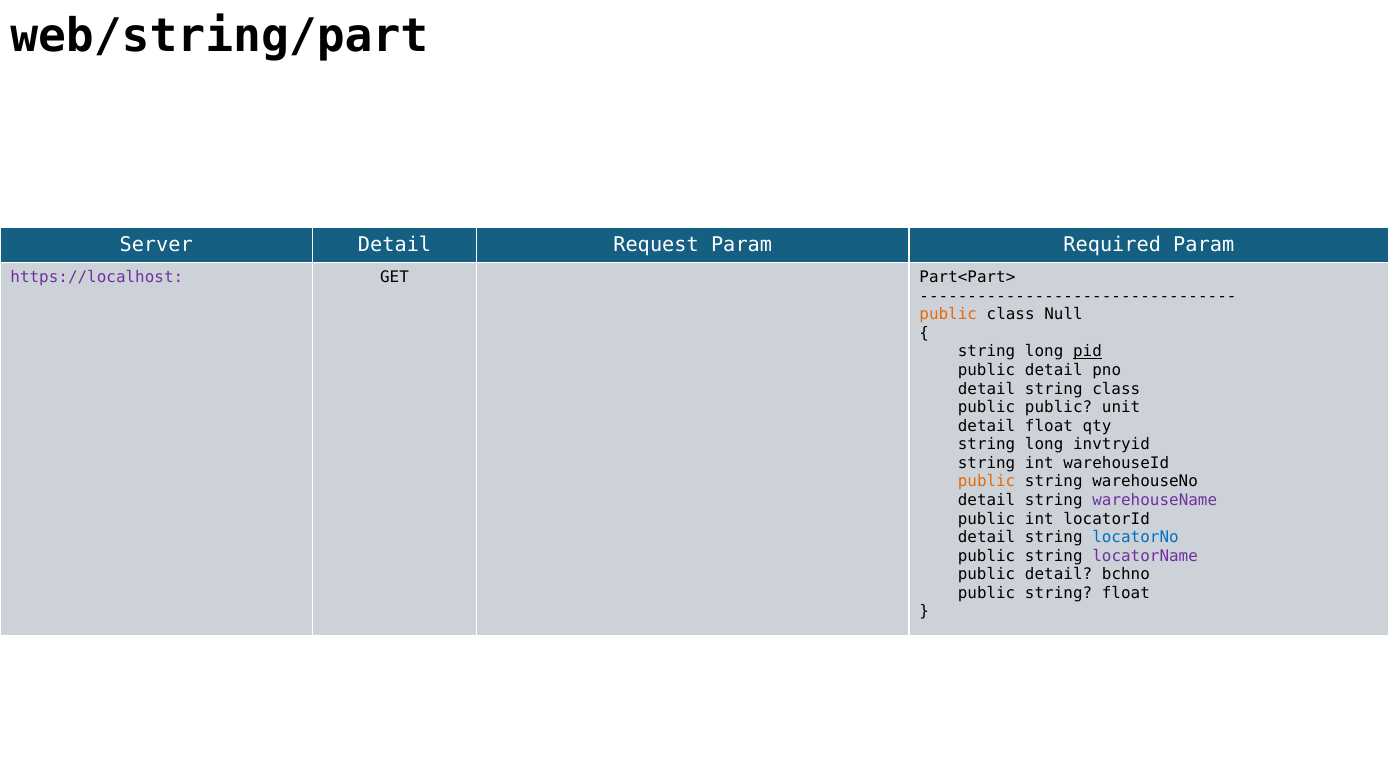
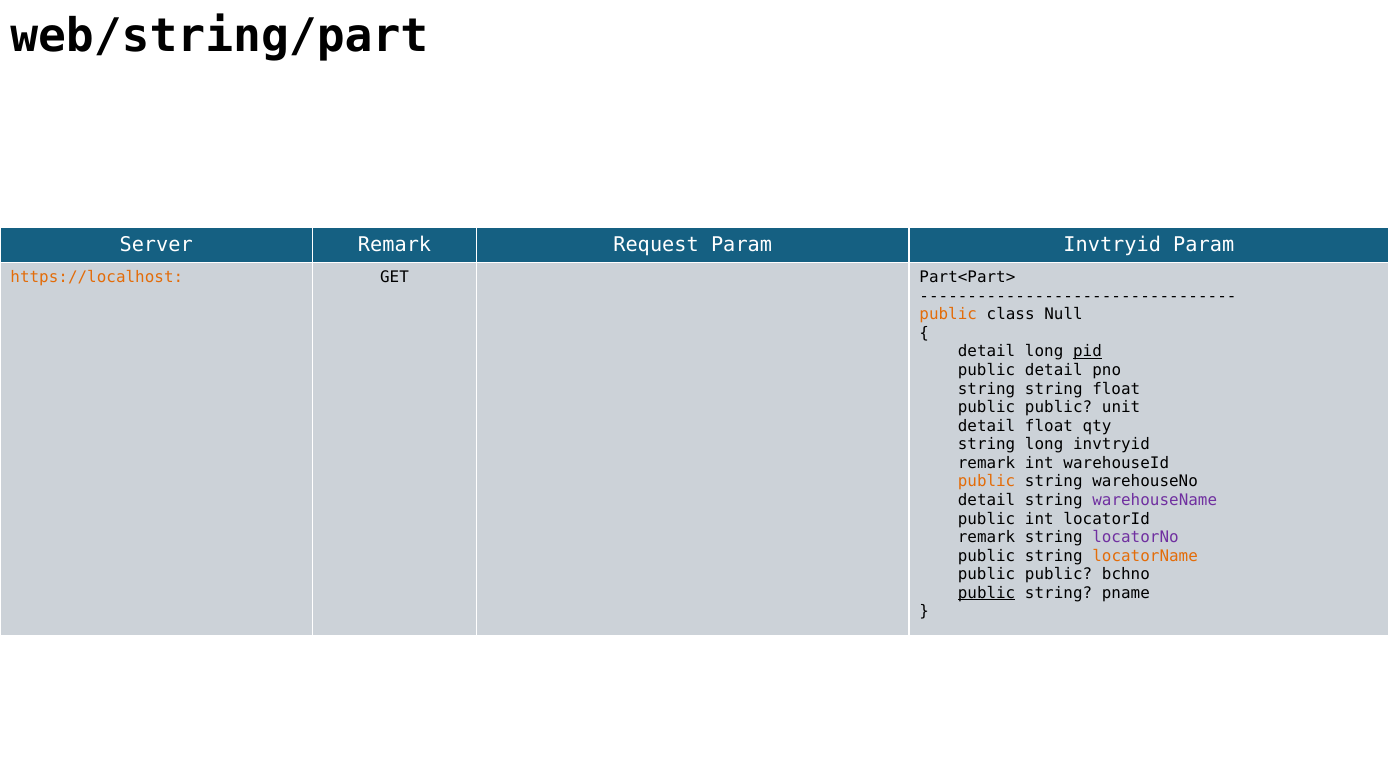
Server Detail: Detail -> Remark (395, 245)
Param Required: Required -> Invtryid (1112, 245)
https://localhost colour: purple -> orange (97, 277)
string: string -> detail (987, 352)
detail: detail -> string (987, 389)
string class: class -> float (1116, 389)
string: string -> remark (987, 463)
detail: detail -> remark (987, 538)
locatorNo colour: blue -> purple (1135, 538)
locatorName colour: purple -> orange (1145, 556)
detail: detail -> public (1059, 575)
public underline: none -> present (987, 593)
string float: float -> pname (1126, 593)
